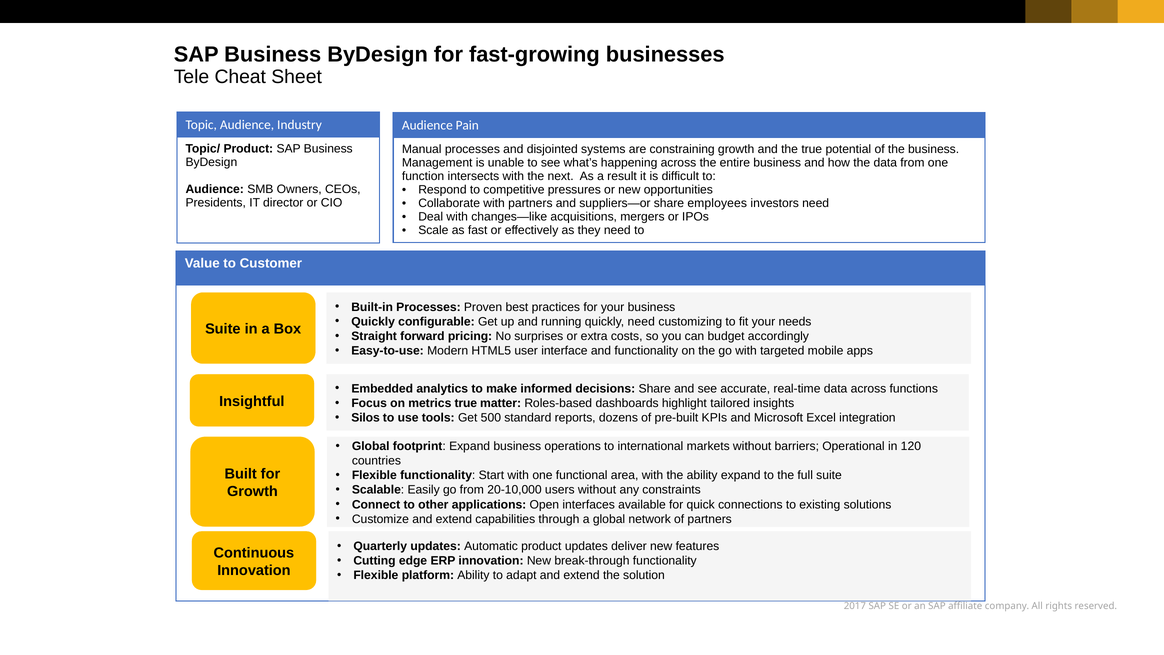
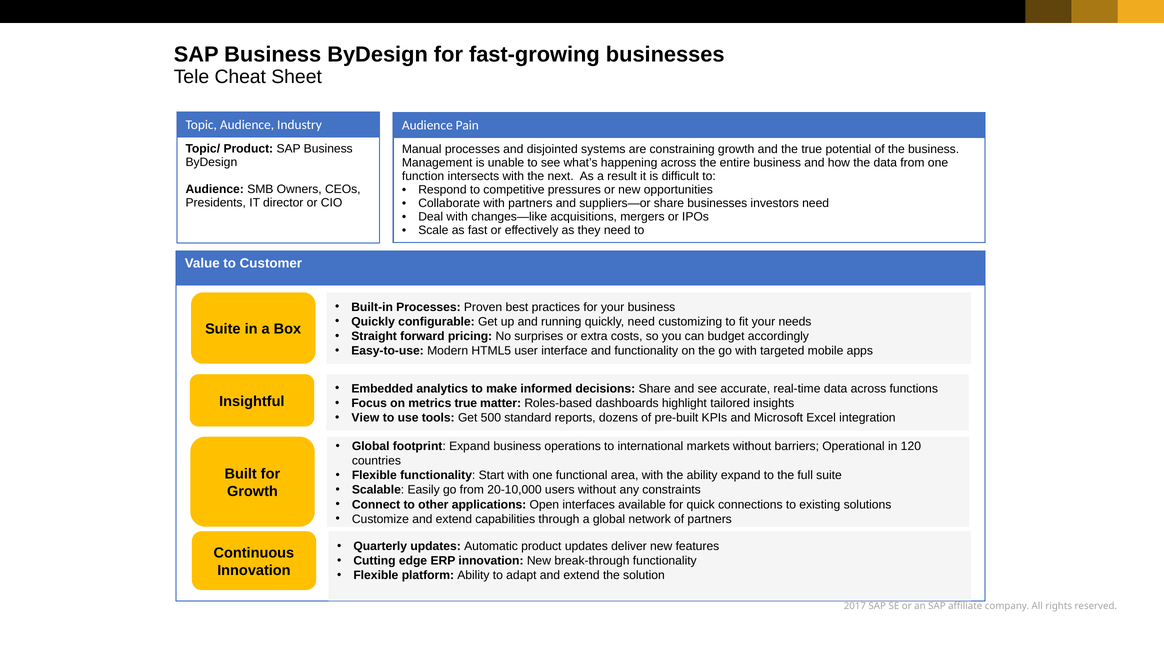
share employees: employees -> businesses (717, 203)
Silos: Silos -> View (365, 418)
